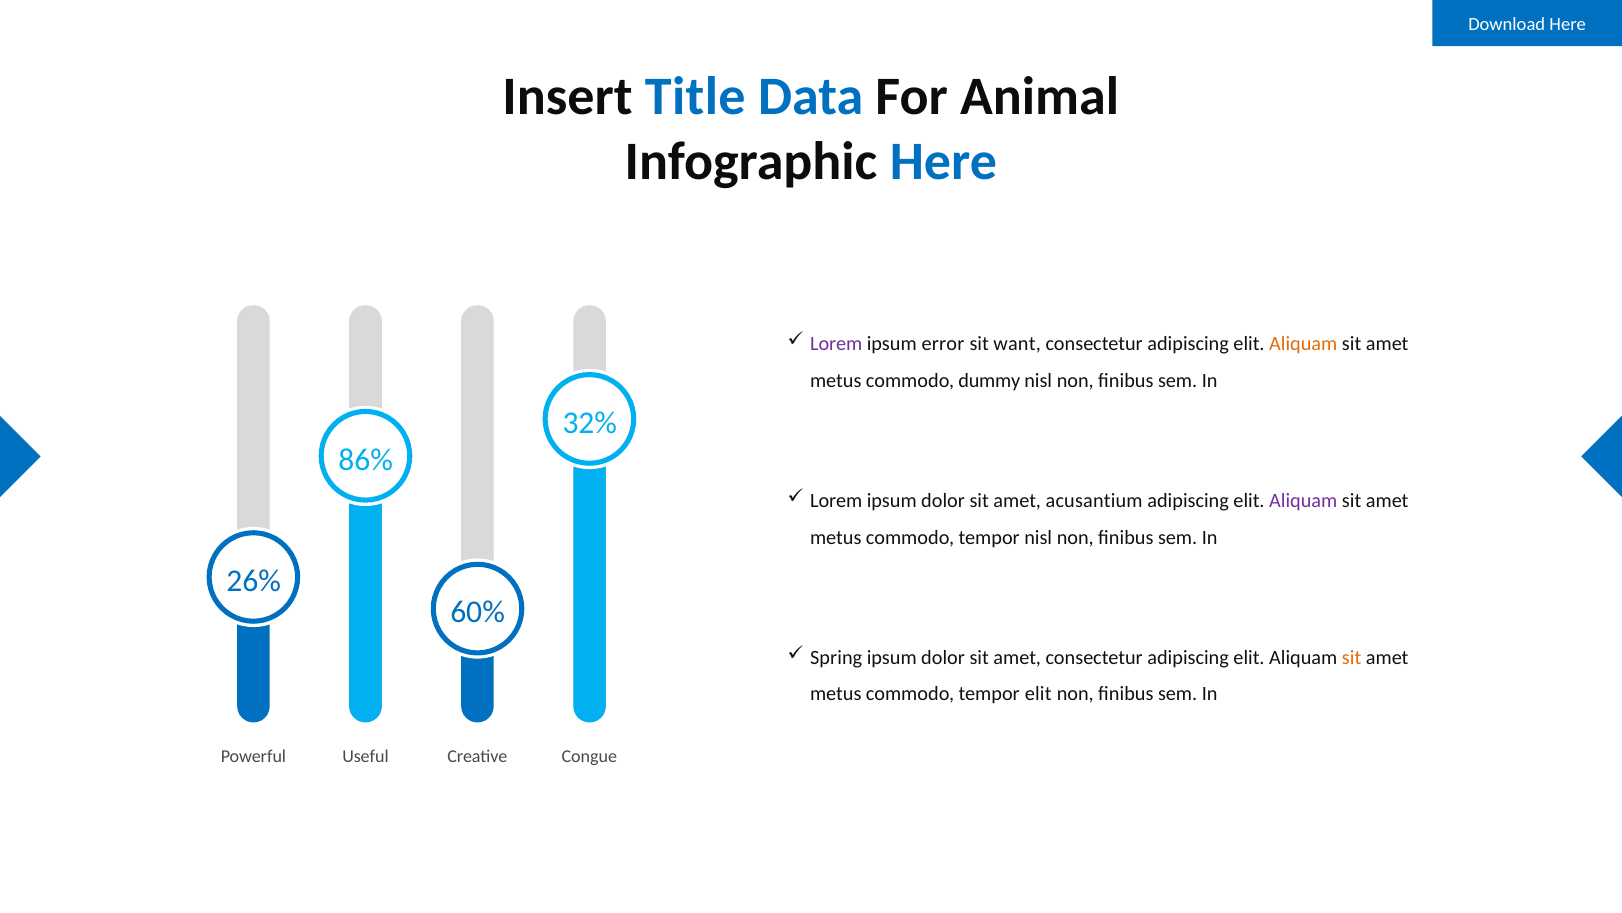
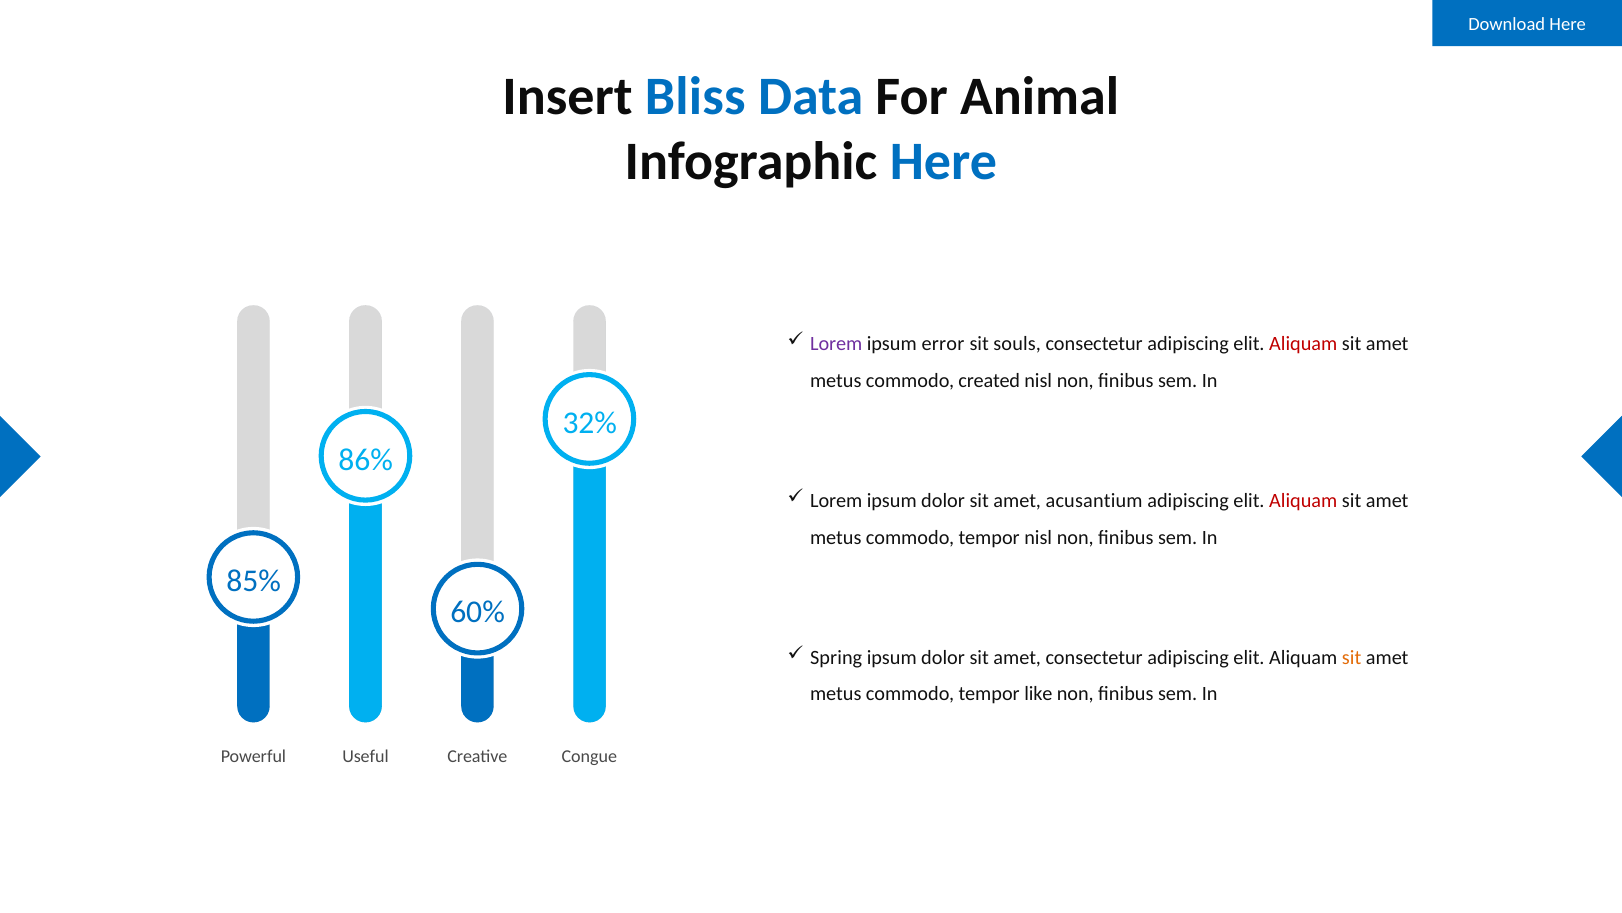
Title: Title -> Bliss (695, 97)
want: want -> souls (1017, 344)
Aliquam colour: orange -> red (1303, 344)
dummy: dummy -> created (989, 380)
Aliquam colour: purple -> red (1303, 501)
26%: 26% -> 85% (254, 580)
tempor elit: elit -> like (1038, 694)
